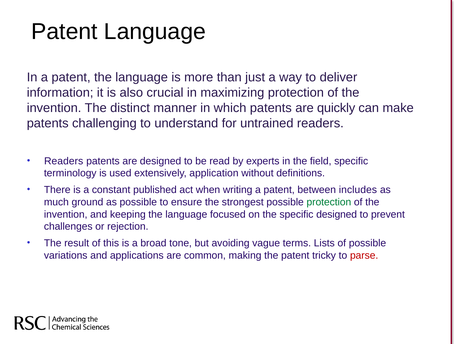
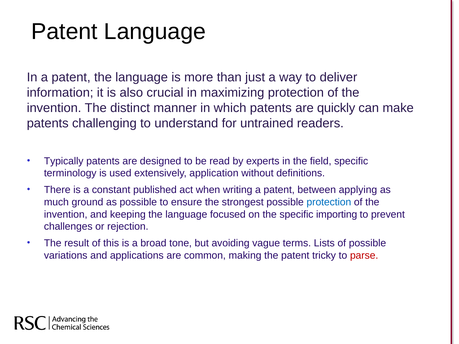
Readers: Readers -> Typically (64, 161)
includes: includes -> applying (358, 190)
protection colour: green -> blue (329, 202)
specific designed: designed -> importing (337, 214)
